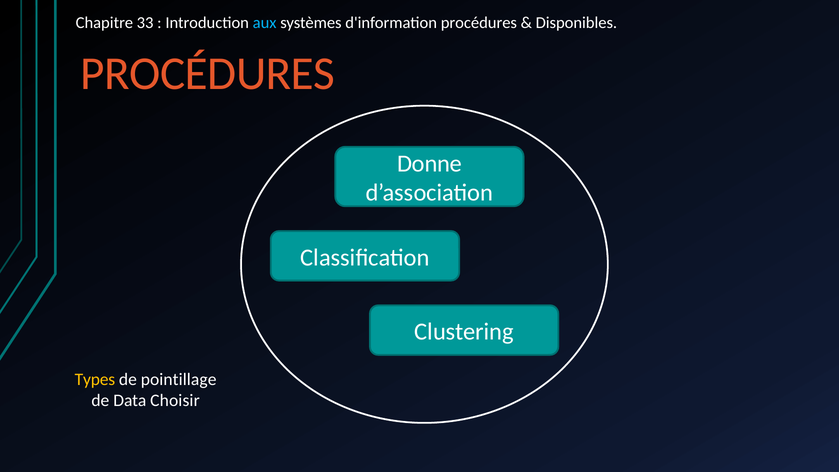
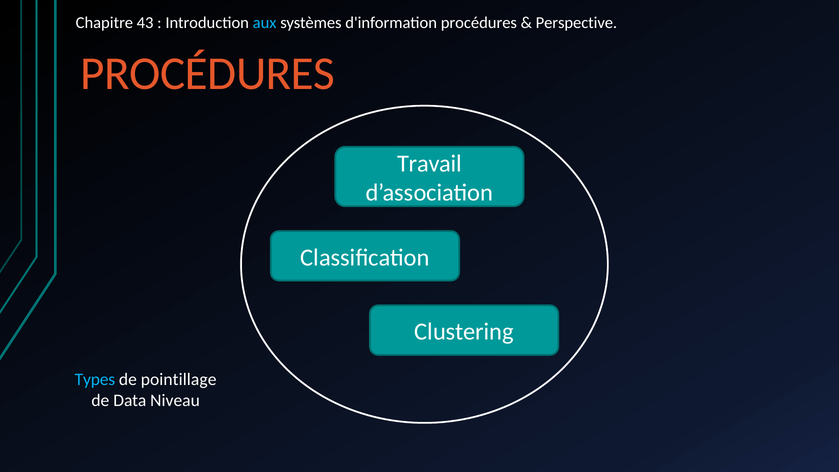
33: 33 -> 43 (145, 23)
Disponibles: Disponibles -> Perspective (576, 23)
Donne: Donne -> Travail (430, 164)
Types colour: yellow -> light blue (95, 380)
Choisir: Choisir -> Niveau (175, 401)
